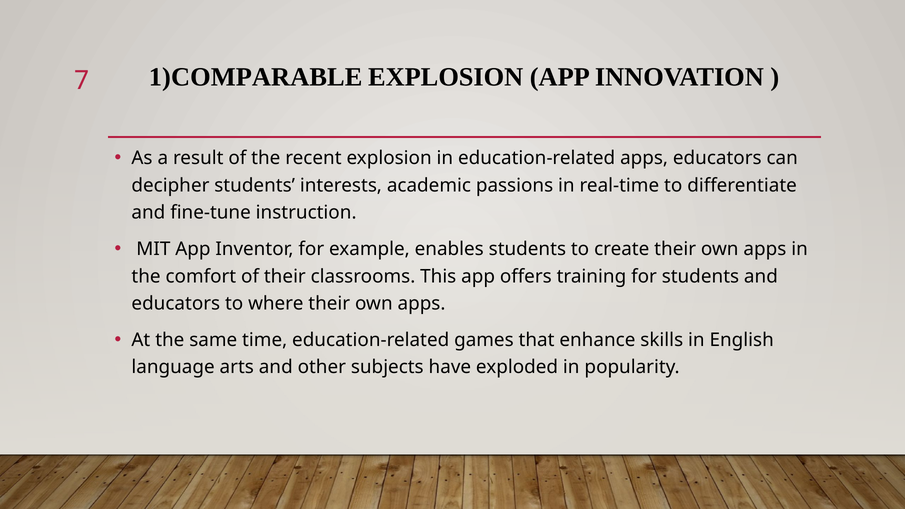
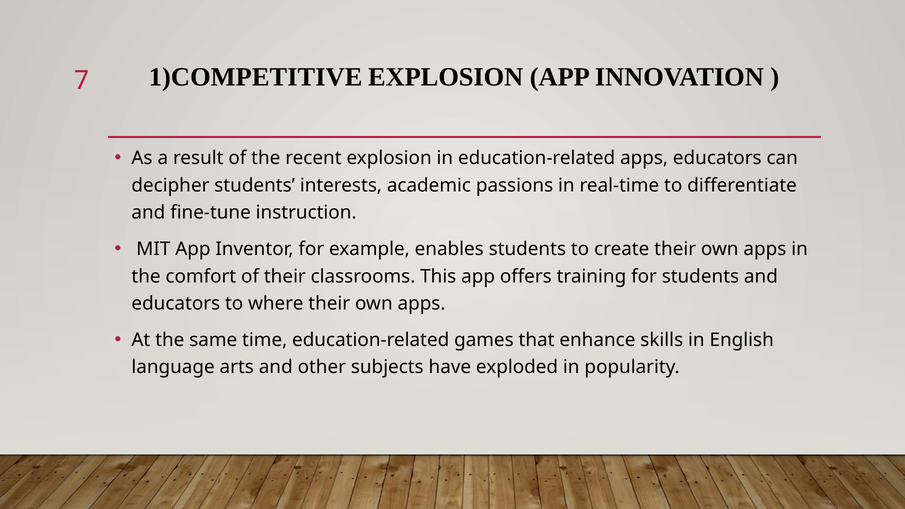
1)COMPARABLE: 1)COMPARABLE -> 1)COMPETITIVE (256, 77)
